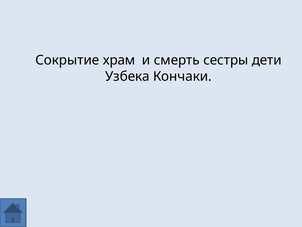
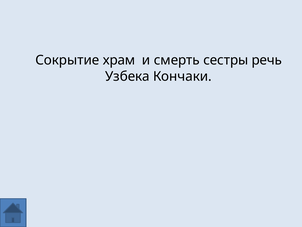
дети: дети -> речь (267, 60)
